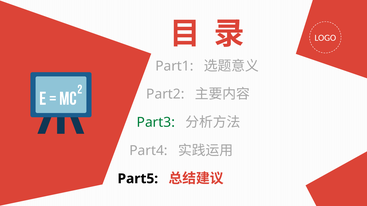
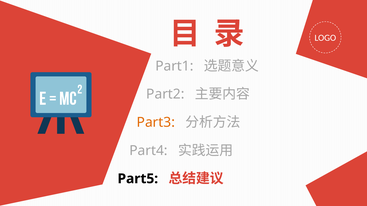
Part3 colour: green -> orange (156, 123)
